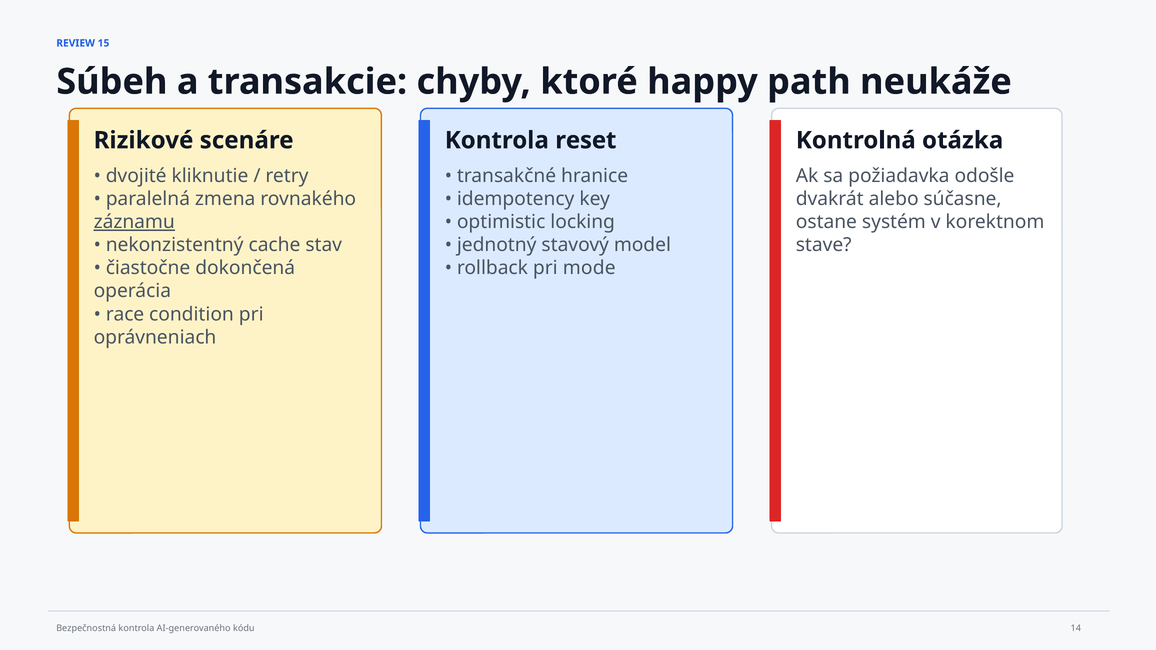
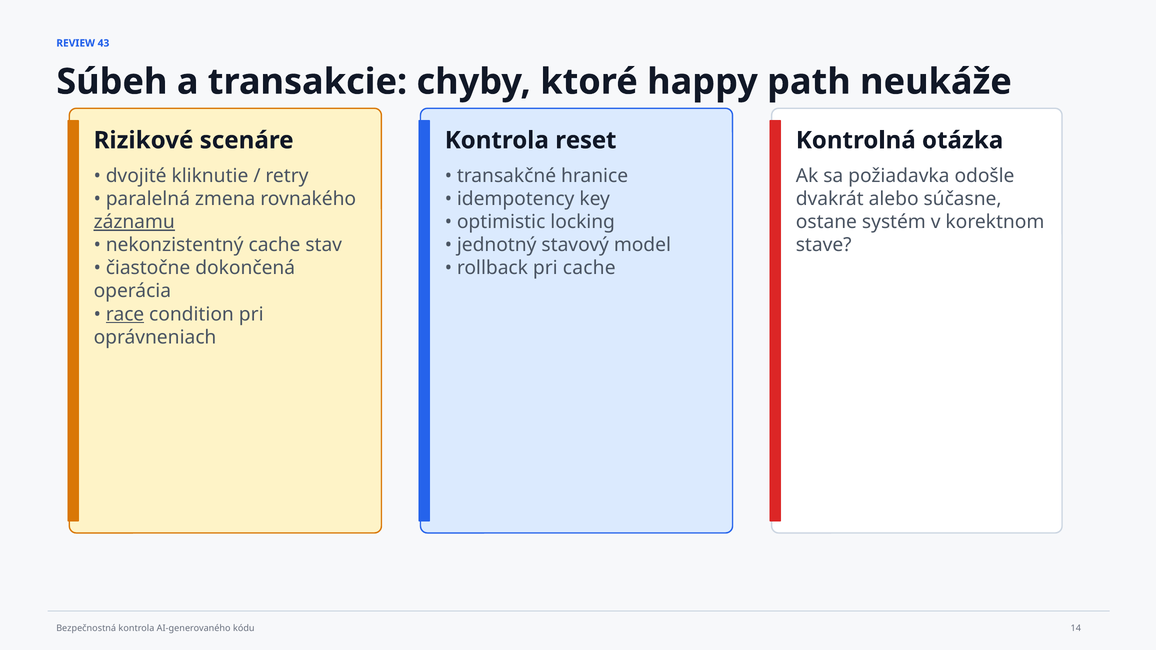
15: 15 -> 43 (104, 43)
pri mode: mode -> cache (589, 268)
race underline: none -> present (125, 314)
